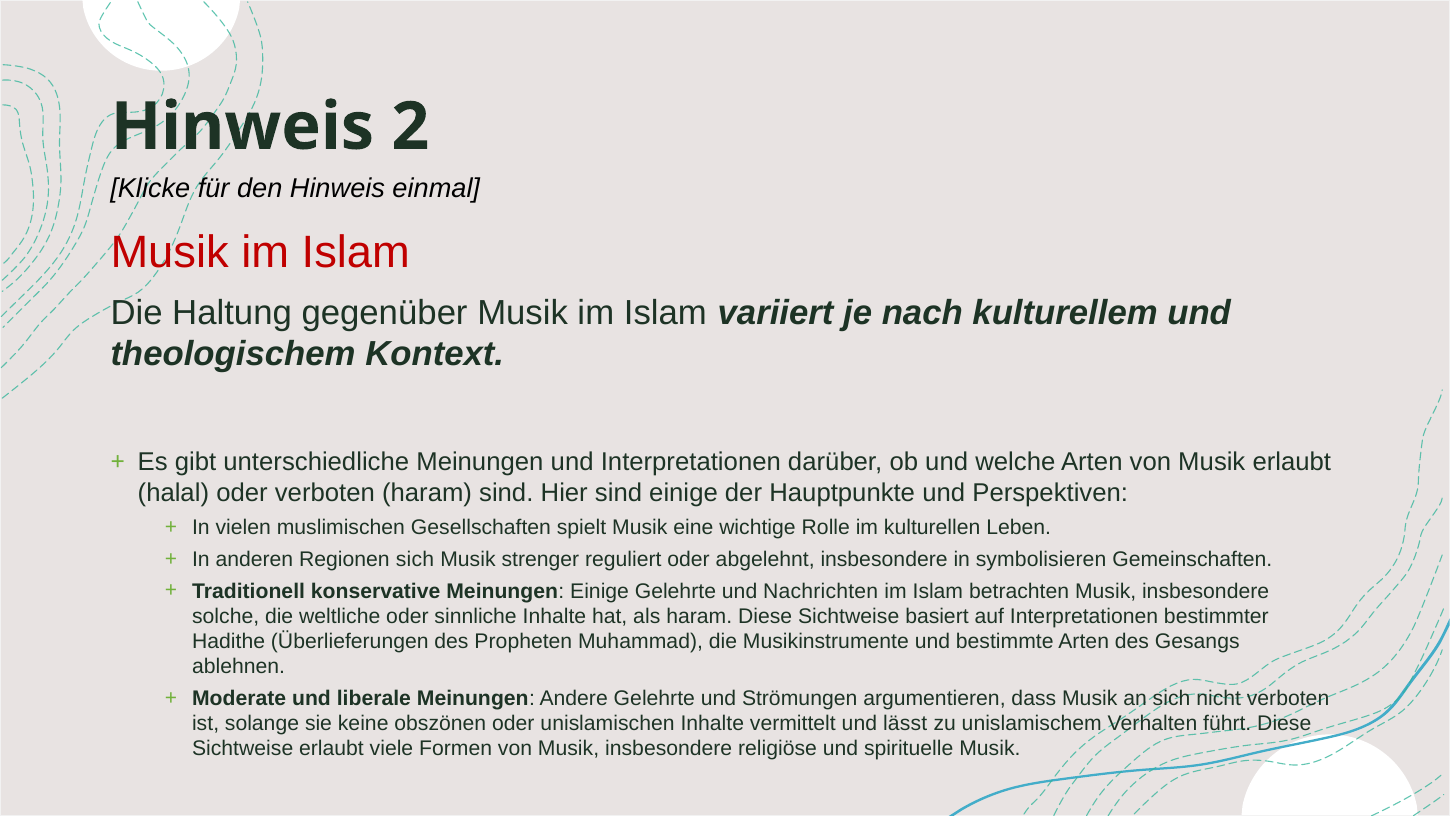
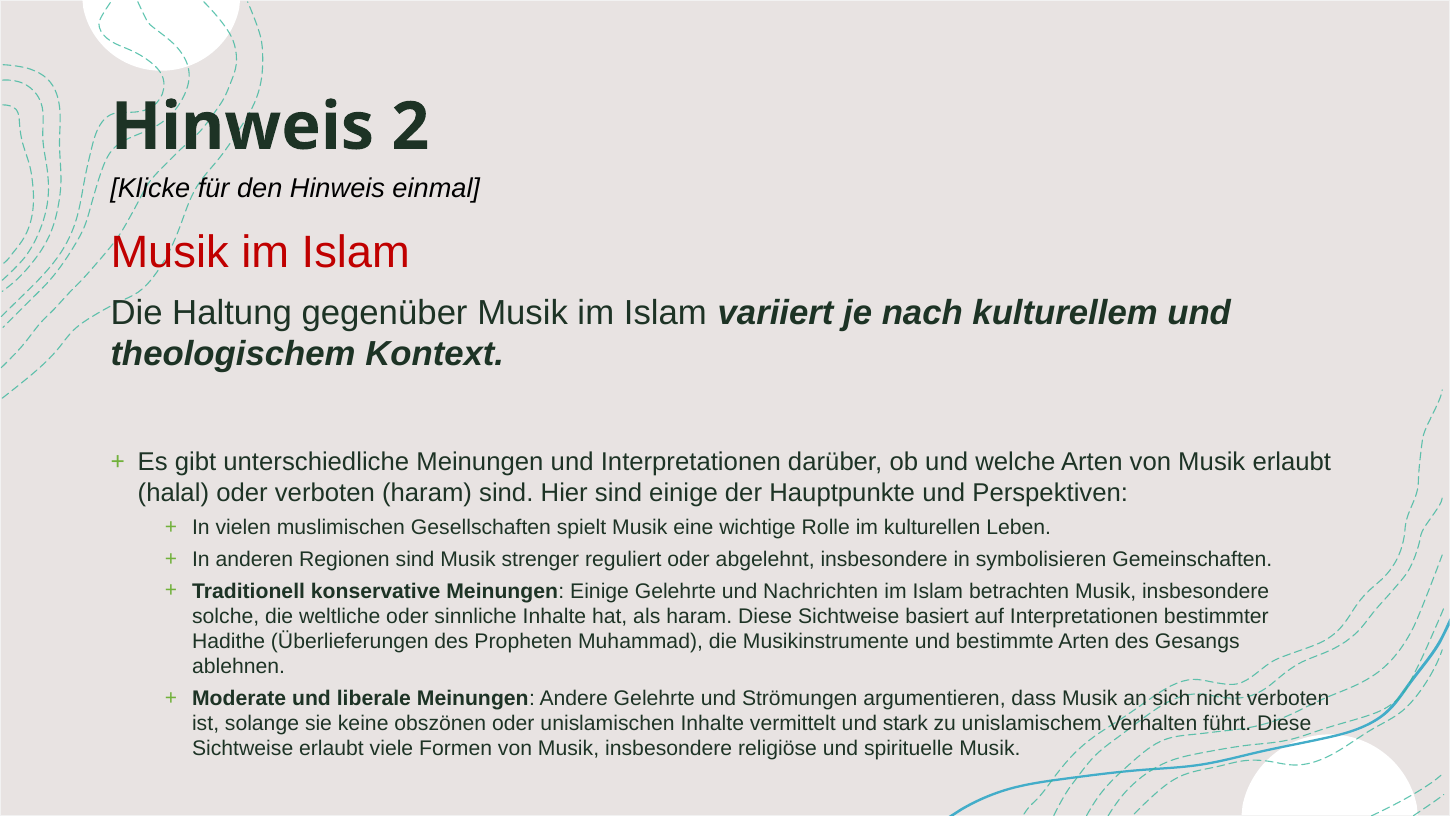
Regionen sich: sich -> sind (415, 559)
lässt: lässt -> stark (905, 723)
